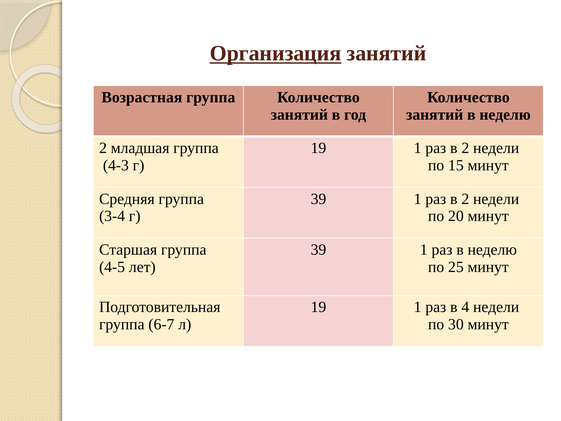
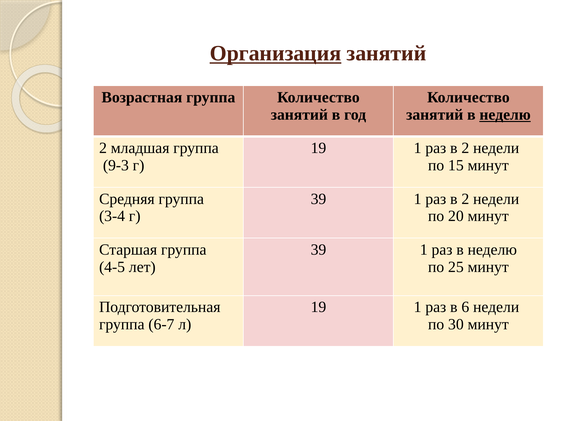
неделю underline: none -> present (505, 115)
4-3: 4-3 -> 9-3 (116, 165)
4: 4 -> 6 (465, 307)
